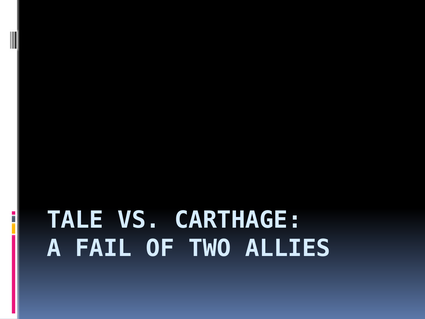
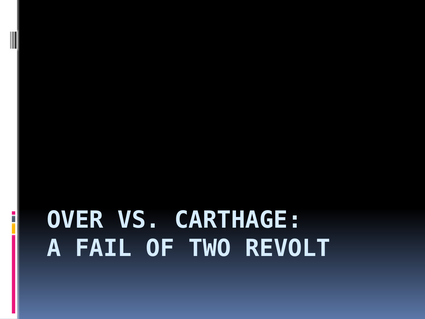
TALE: TALE -> OVER (75, 220)
ALLIES: ALLIES -> REVOLT (288, 248)
